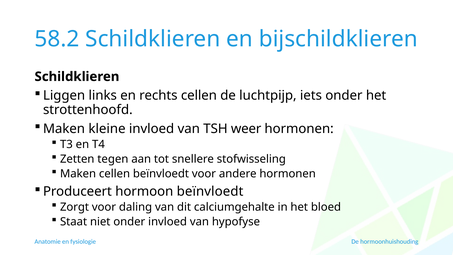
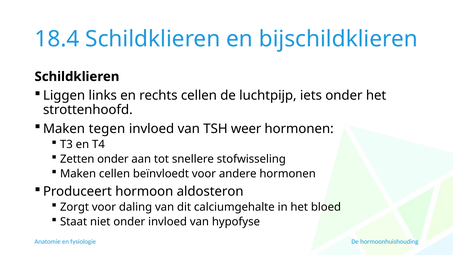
58.2: 58.2 -> 18.4 (57, 39)
kleine: kleine -> tegen (107, 129)
Zetten tegen: tegen -> onder (113, 159)
hormoon beïnvloedt: beïnvloedt -> aldosteron (210, 191)
